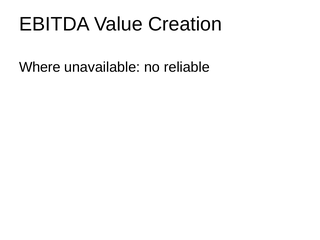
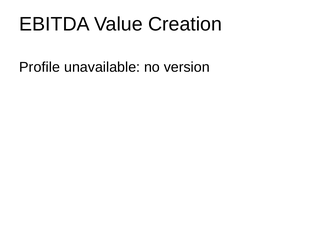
Where: Where -> Profile (40, 67)
reliable: reliable -> version (187, 67)
